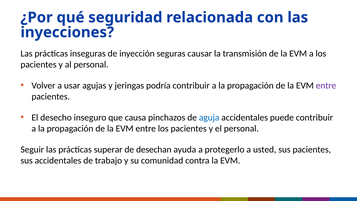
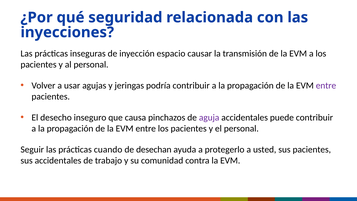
seguras: seguras -> espacio (171, 53)
aguja colour: blue -> purple (209, 117)
superar: superar -> cuando (108, 149)
